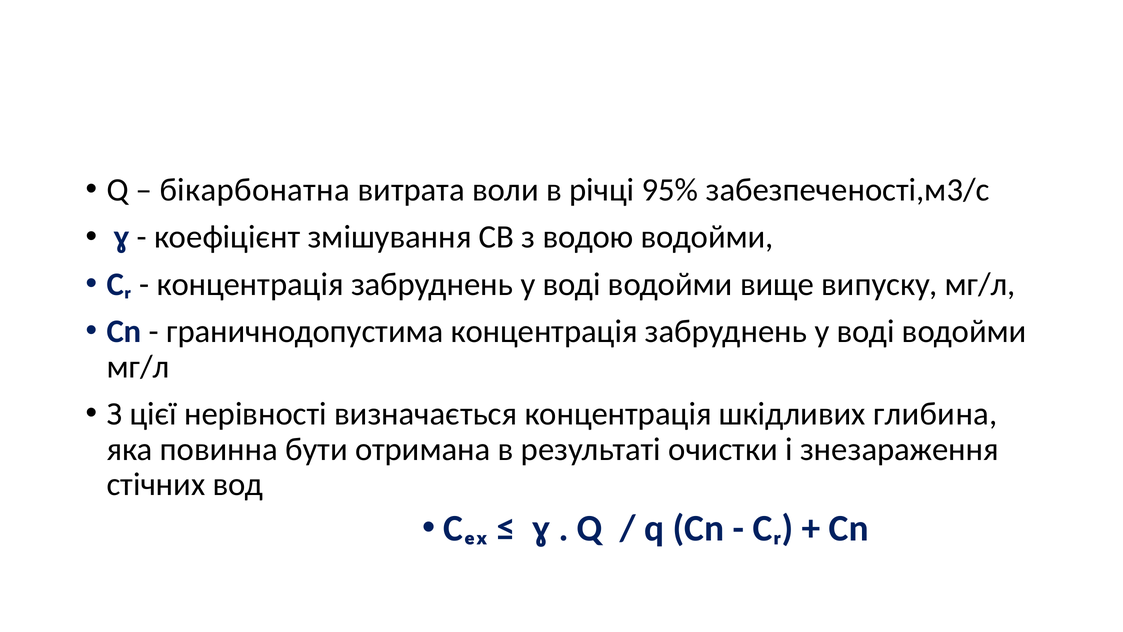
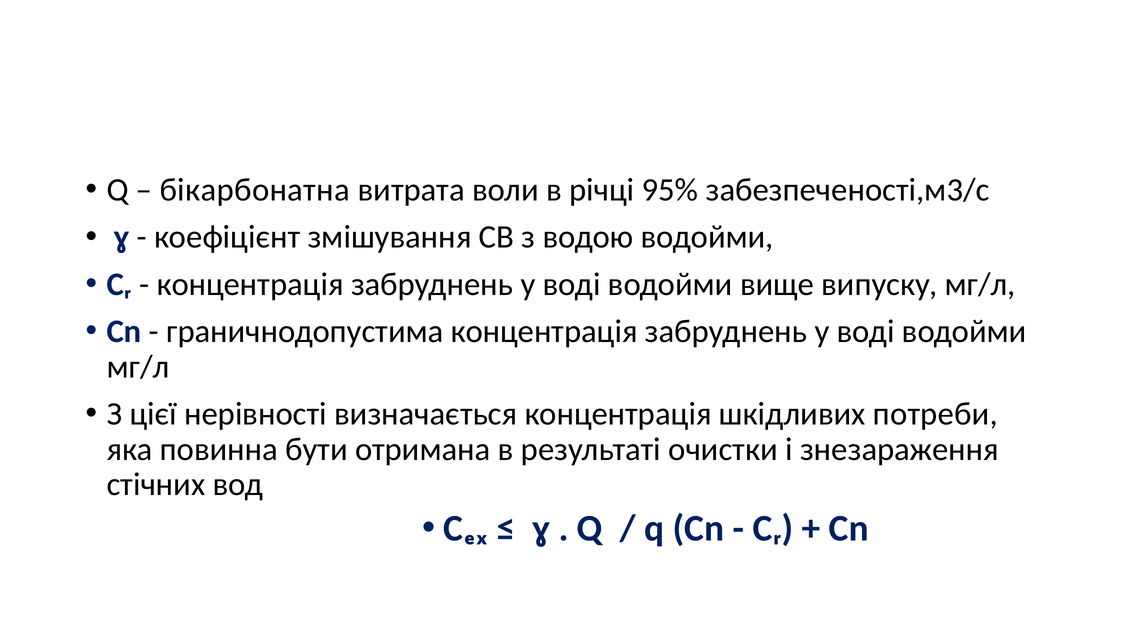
глибина: глибина -> потреби (935, 414)
